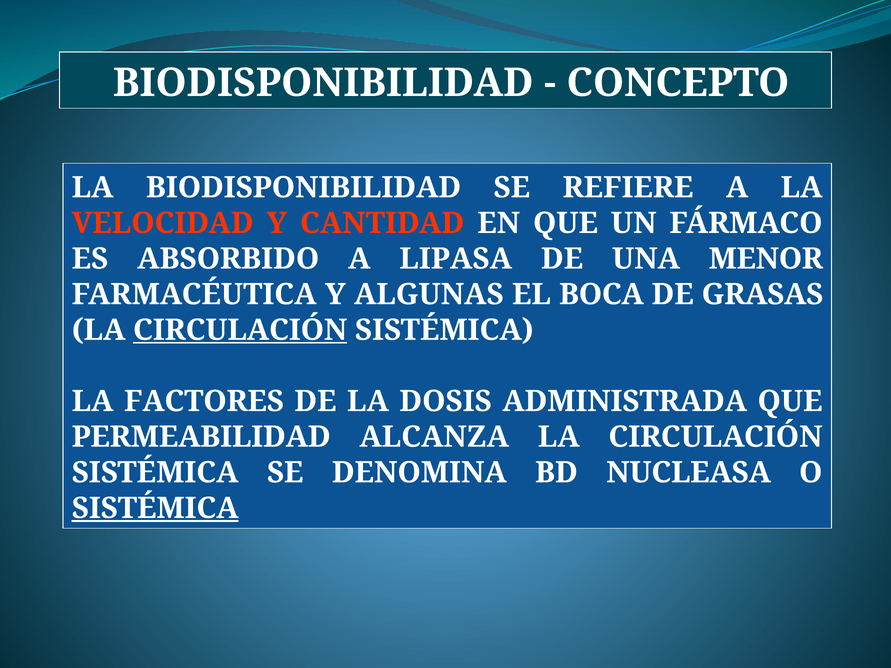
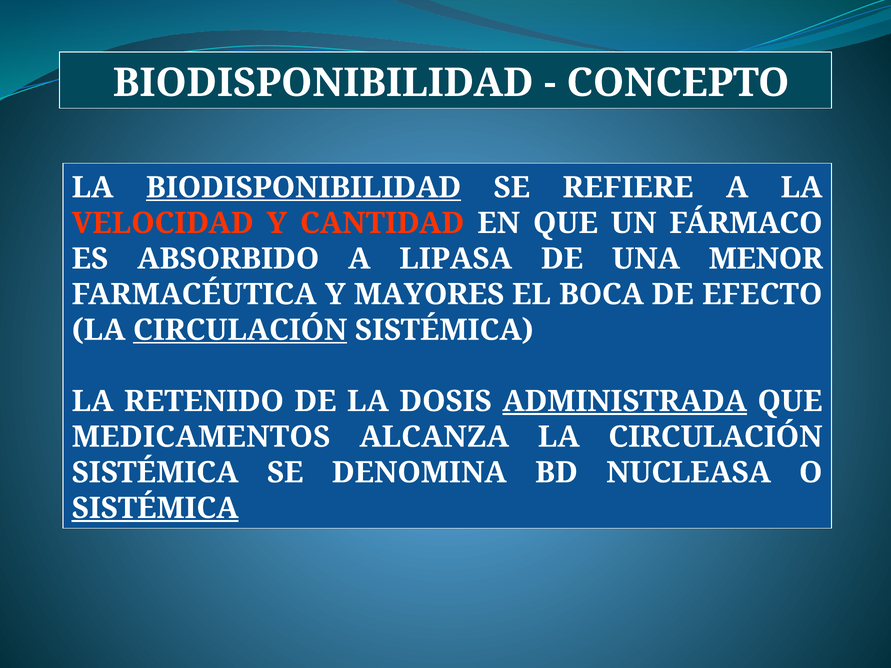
BIODISPONIBILIDAD underline: none -> present (304, 188)
ALGUNAS: ALGUNAS -> MAYORES (429, 295)
GRASAS: GRASAS -> EFECTO (762, 295)
FACTORES: FACTORES -> RETENIDO (204, 401)
ADMINISTRADA underline: none -> present (625, 401)
PERMEABILIDAD: PERMEABILIDAD -> MEDICAMENTOS (201, 437)
